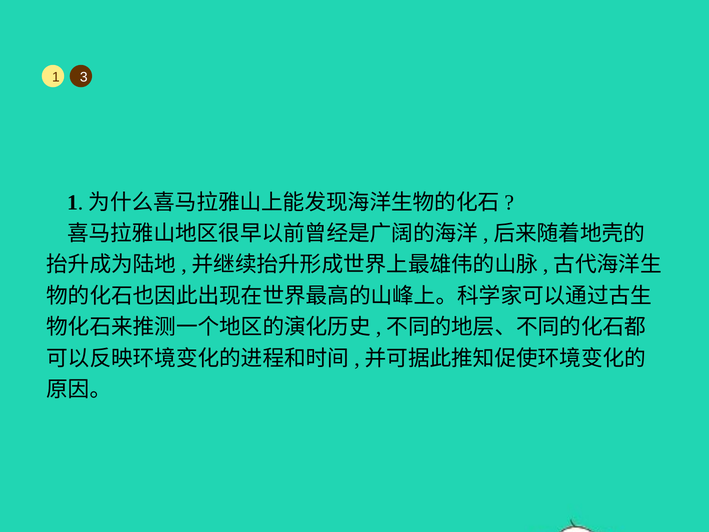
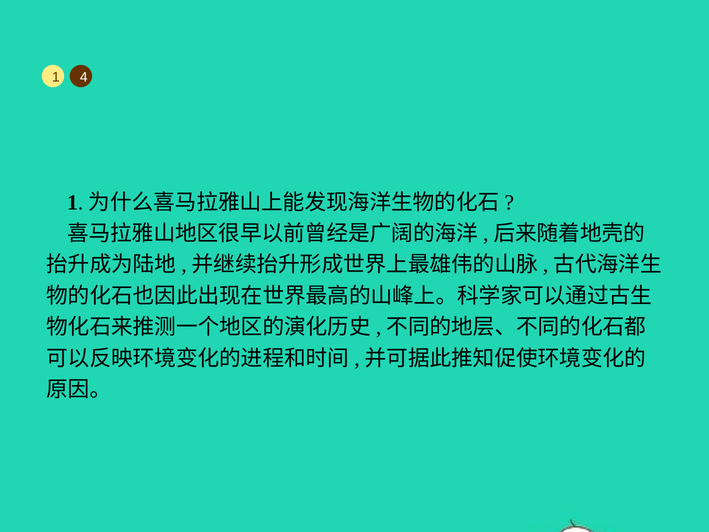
3: 3 -> 4 (84, 77)
